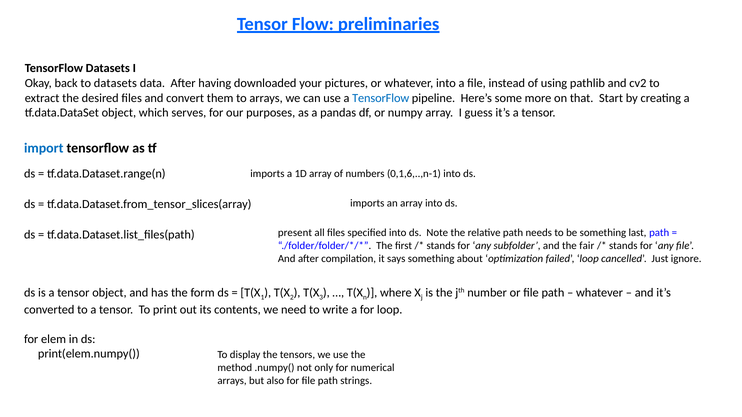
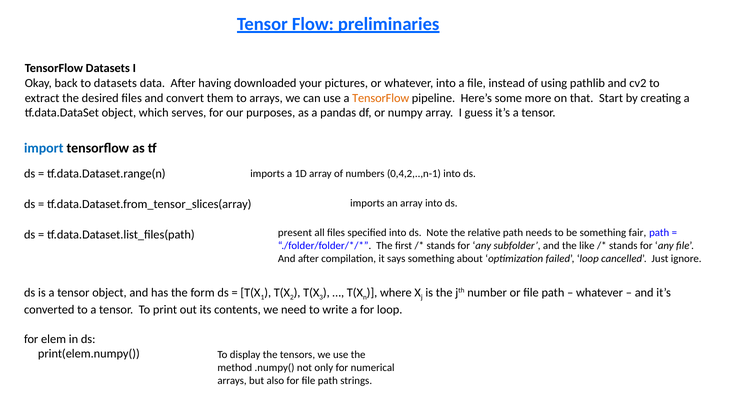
TensorFlow colour: blue -> orange (381, 98)
0,1,6,..,n-1: 0,1,6,..,n-1 -> 0,4,2,..,n-1 (414, 174)
last: last -> fair (637, 233)
fair: fair -> like (587, 246)
